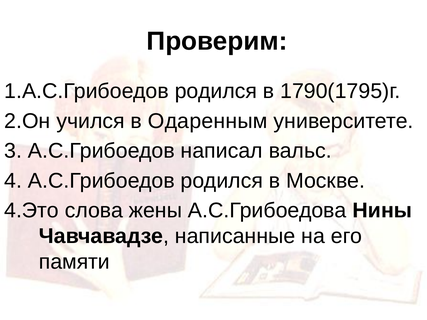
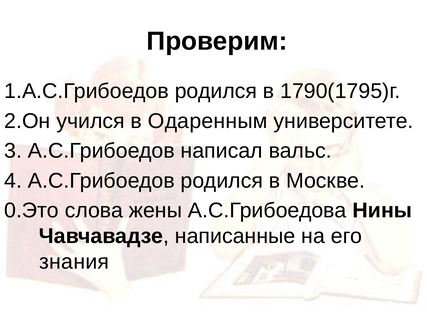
4.Это: 4.Это -> 0.Это (32, 211)
памяти: памяти -> знания (74, 262)
